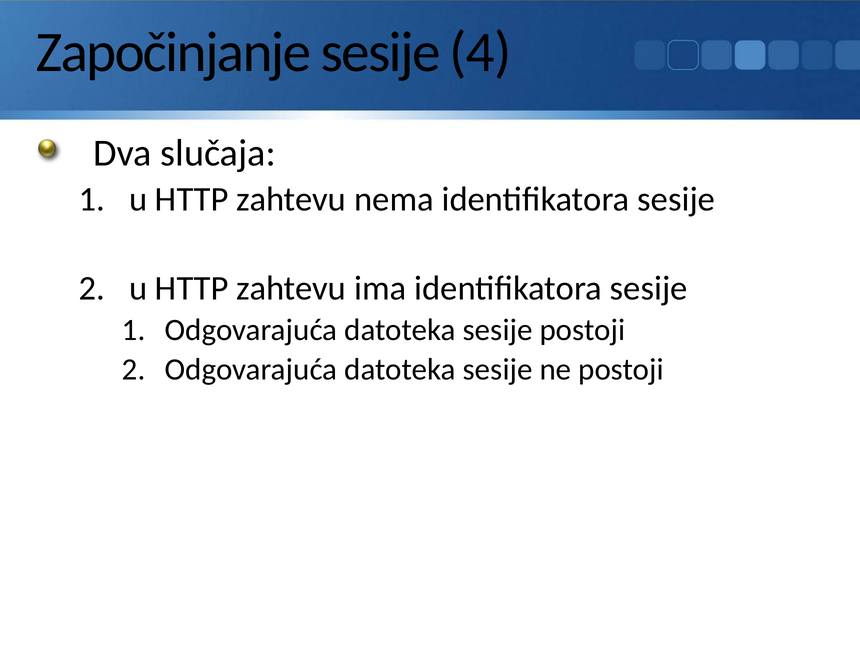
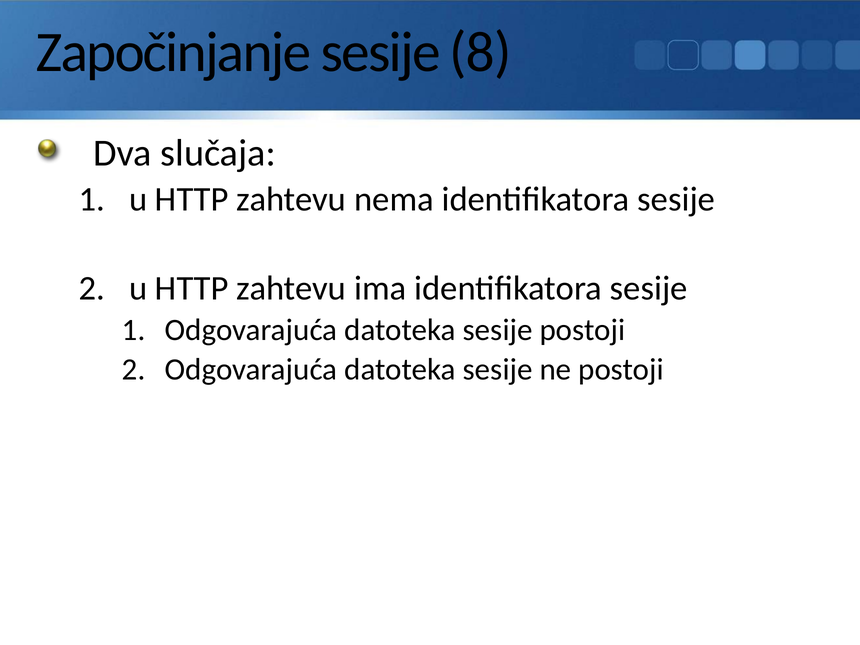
4: 4 -> 8 (480, 52)
